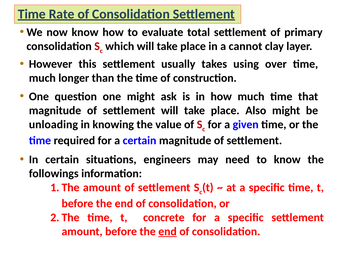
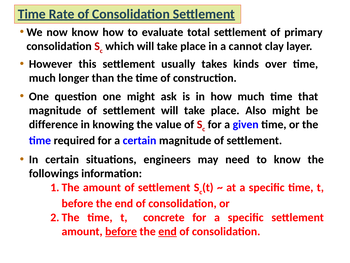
using: using -> kinds (246, 64)
unloading: unloading -> difference (53, 124)
before underline: none -> present (121, 231)
